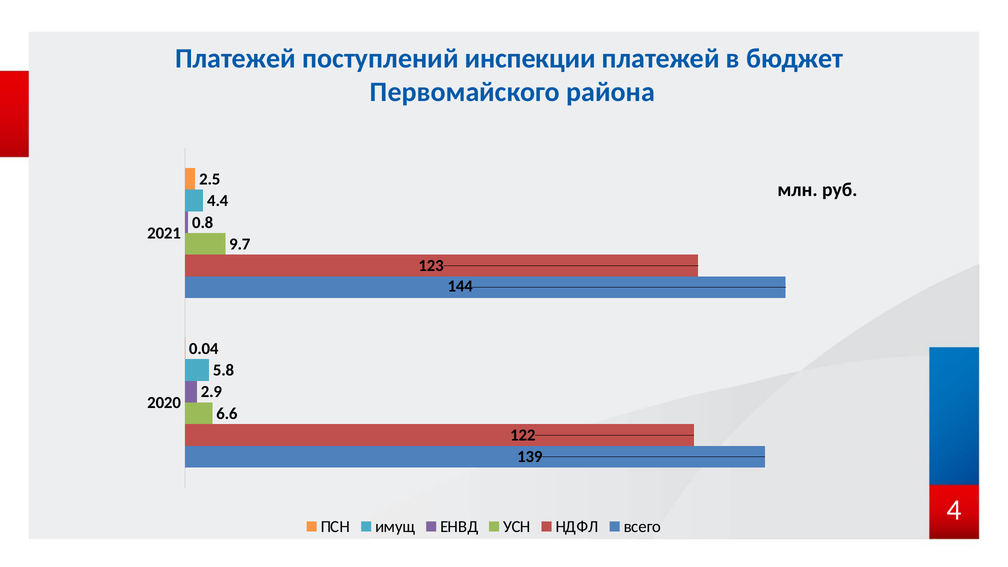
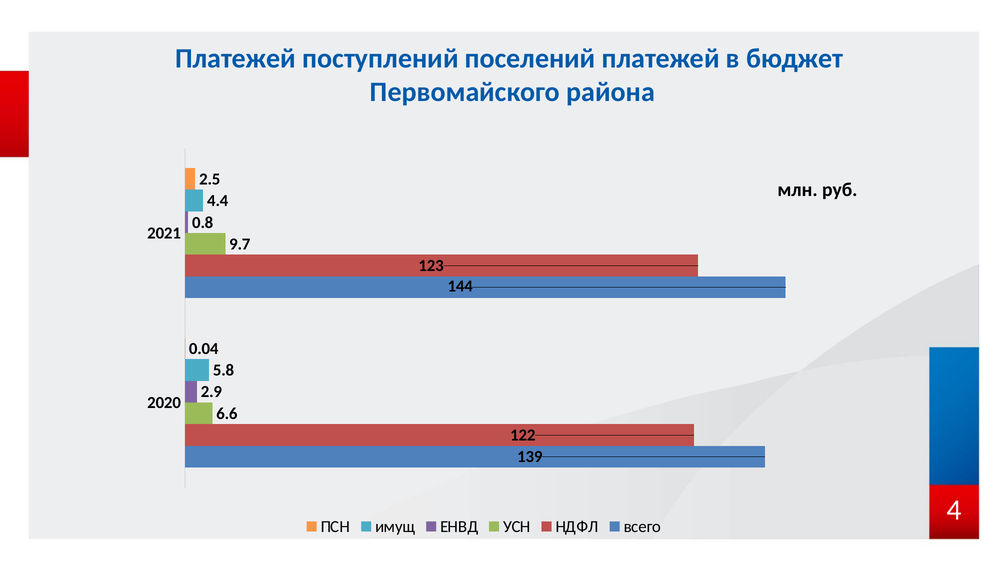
инспекции: инспекции -> поселений (530, 58)
